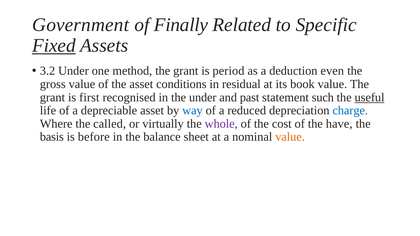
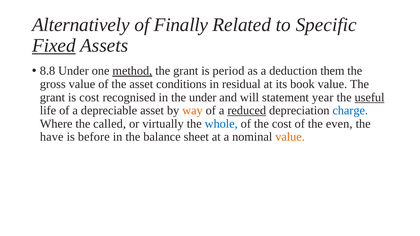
Government: Government -> Alternatively (81, 25)
3.2: 3.2 -> 8.8 (48, 71)
method underline: none -> present (132, 71)
even: even -> them (332, 71)
is first: first -> cost (89, 97)
past: past -> will (250, 97)
such: such -> year (323, 97)
way colour: blue -> orange (192, 111)
reduced underline: none -> present (247, 111)
whole colour: purple -> blue (221, 124)
have: have -> even (339, 124)
basis: basis -> have (52, 137)
